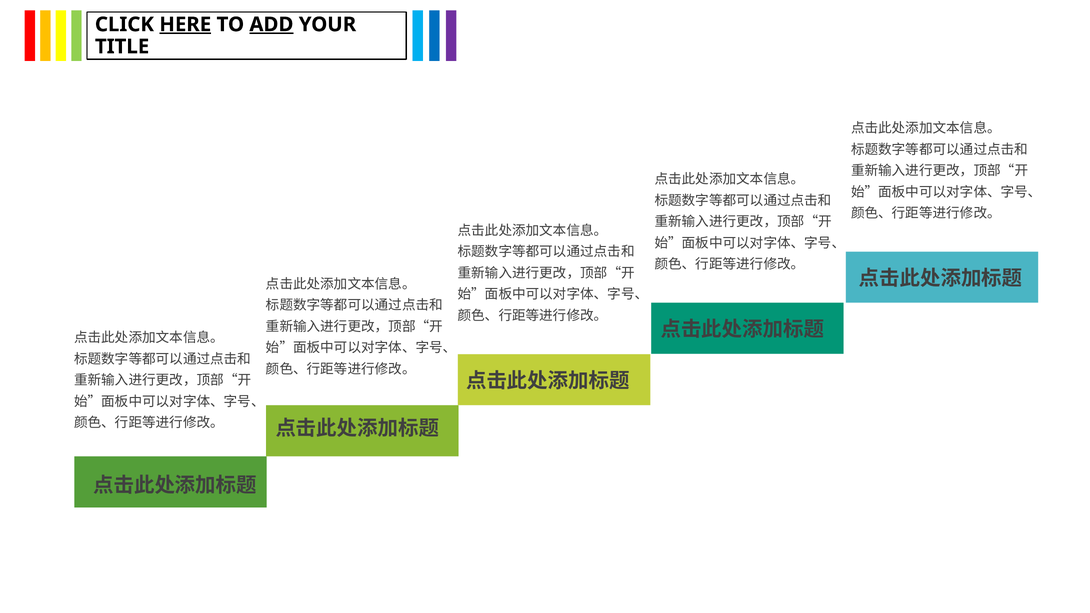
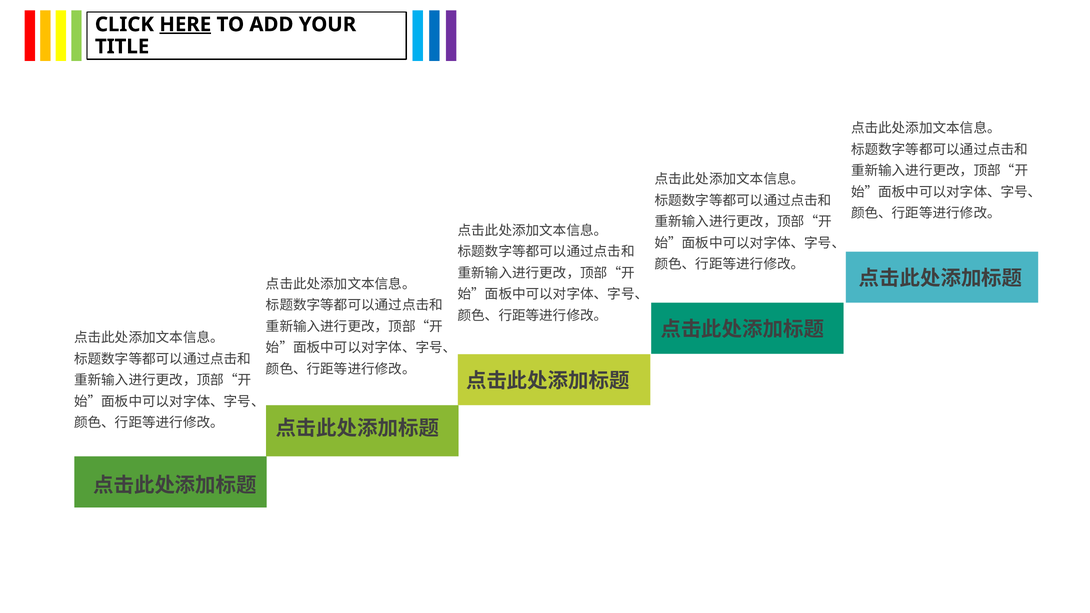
ADD underline: present -> none (271, 25)
